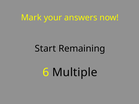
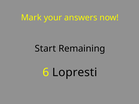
Multiple: Multiple -> Lopresti (75, 72)
